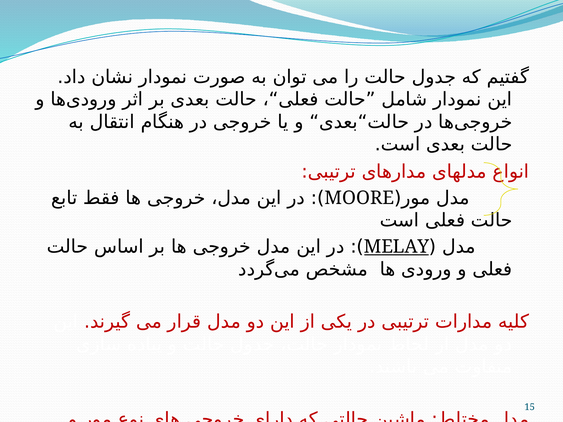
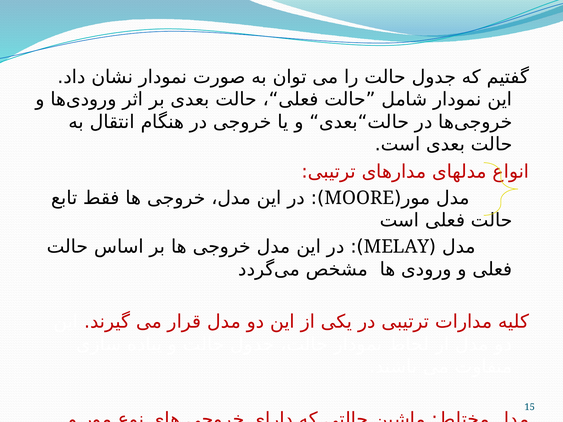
MELAY underline: present -> none (397, 247)
